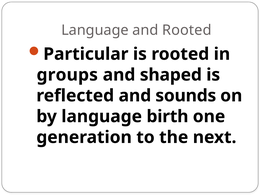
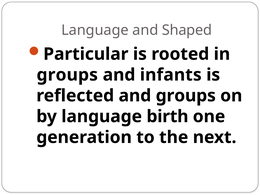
and Rooted: Rooted -> Shaped (187, 30)
shaped: shaped -> infants (171, 75)
and sounds: sounds -> groups (186, 96)
